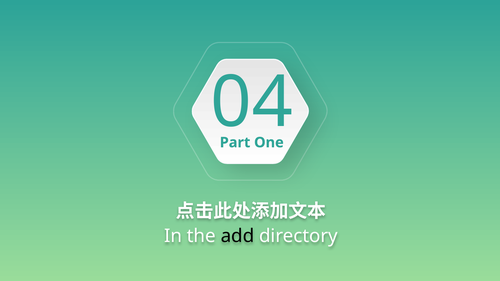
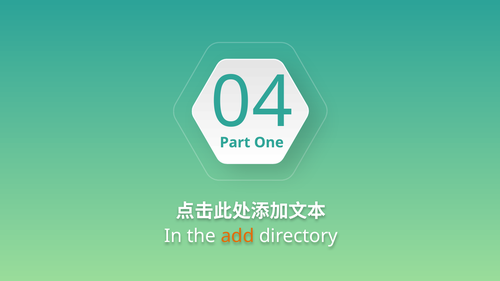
add colour: black -> orange (237, 236)
